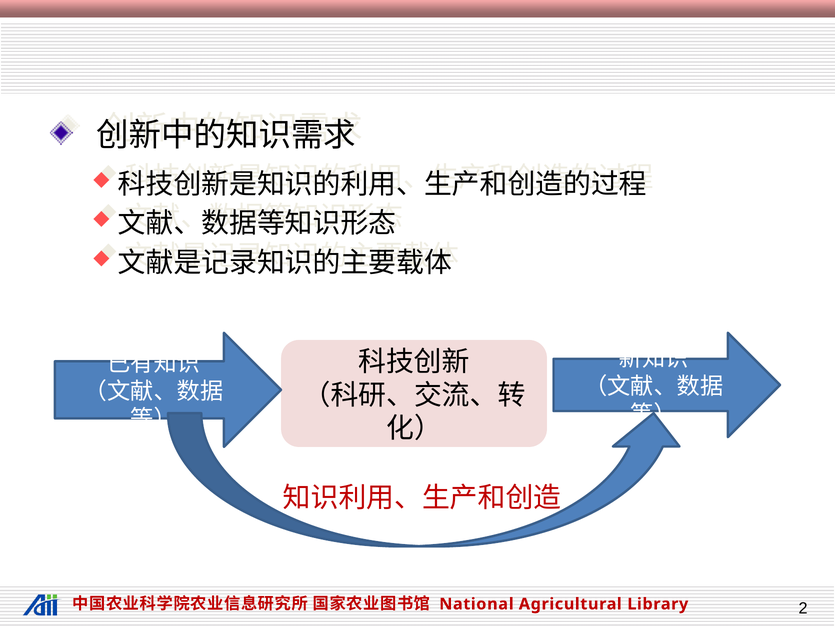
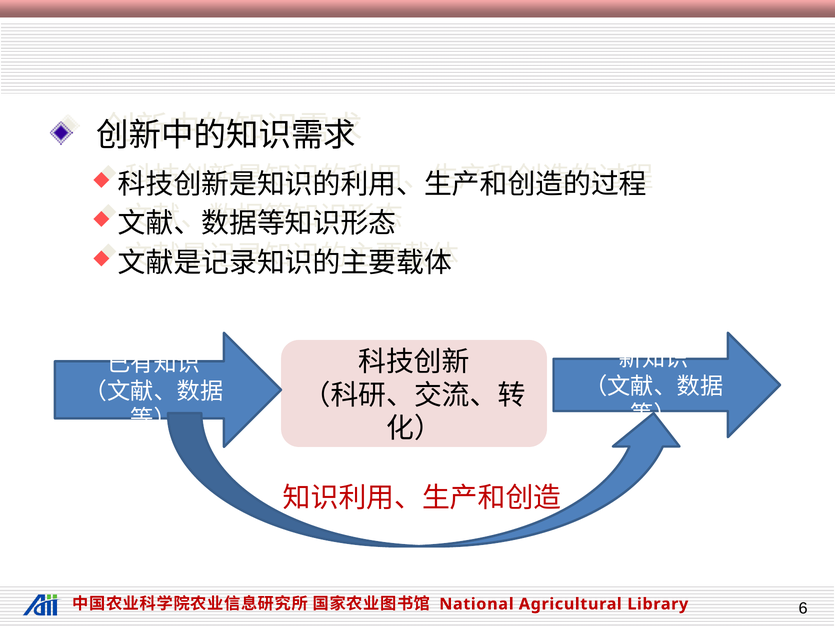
2: 2 -> 6 (803, 609)
